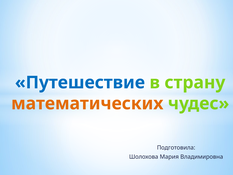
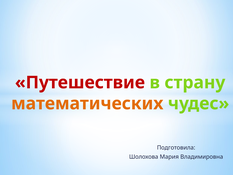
Путешествие colour: blue -> red (80, 82)
